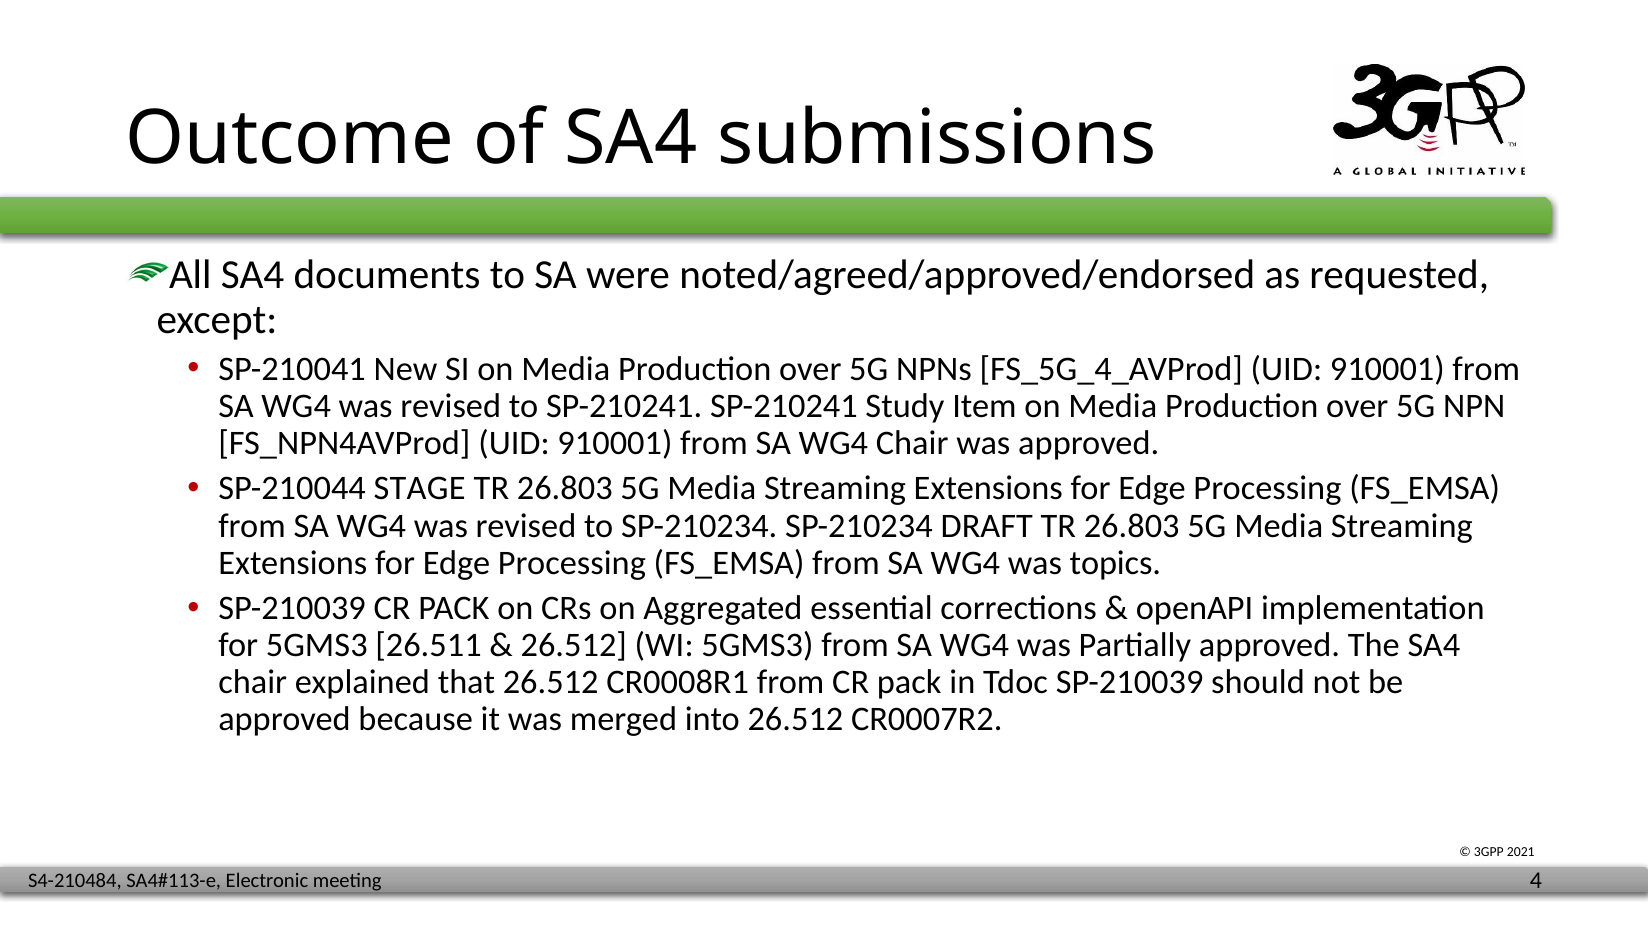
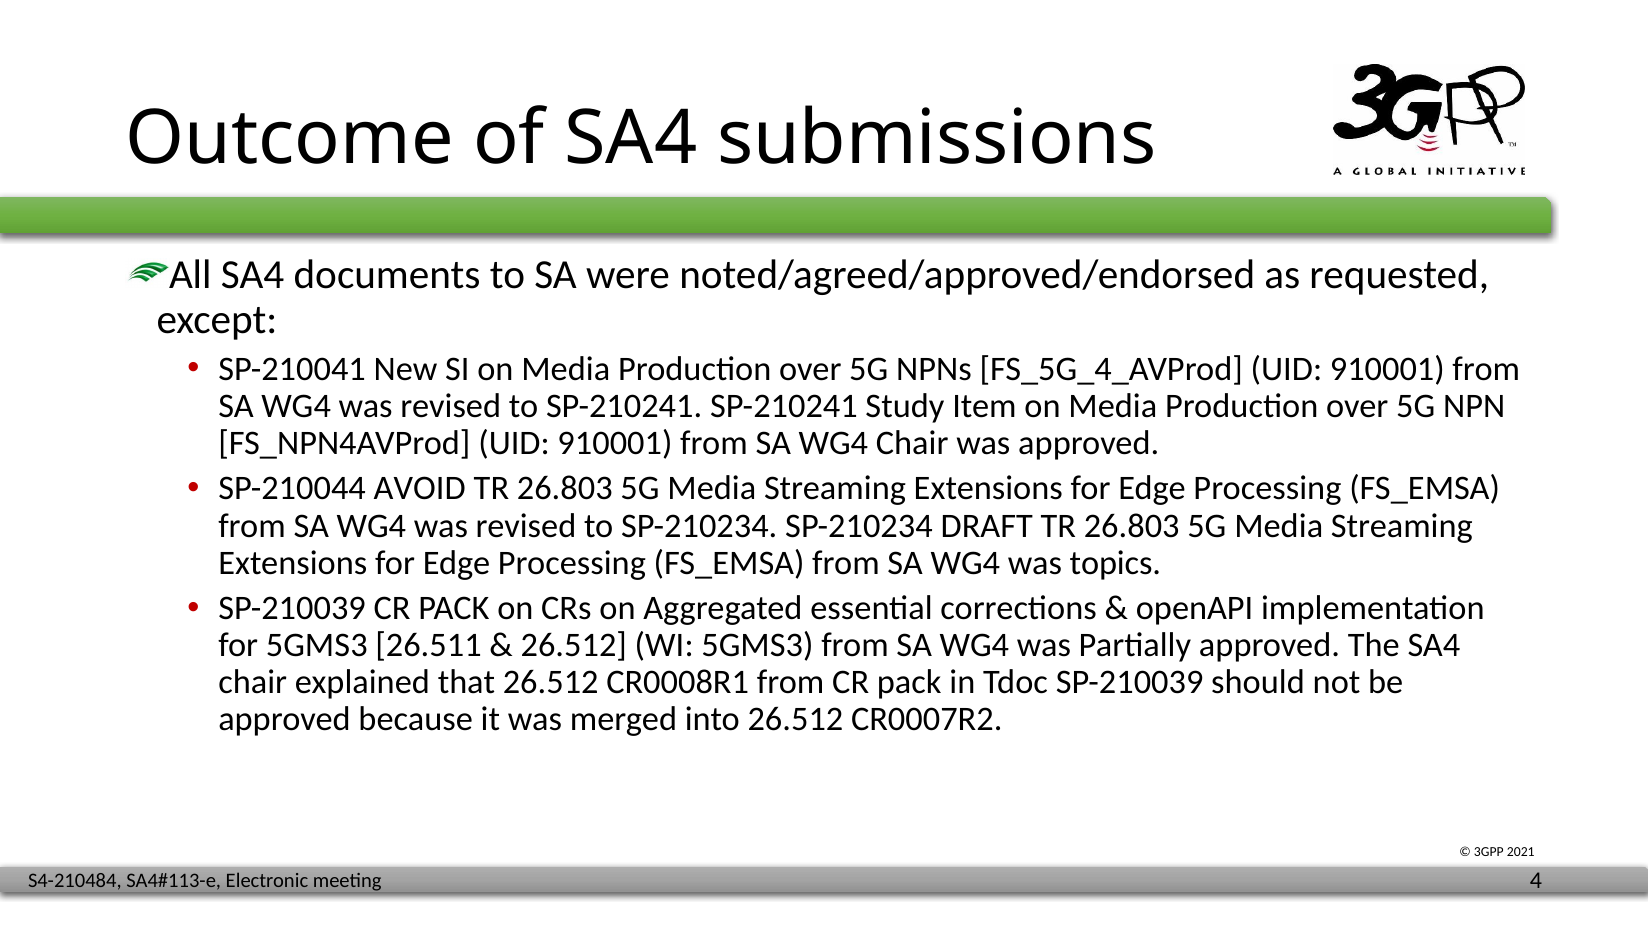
STAGE: STAGE -> AVOID (420, 489)
